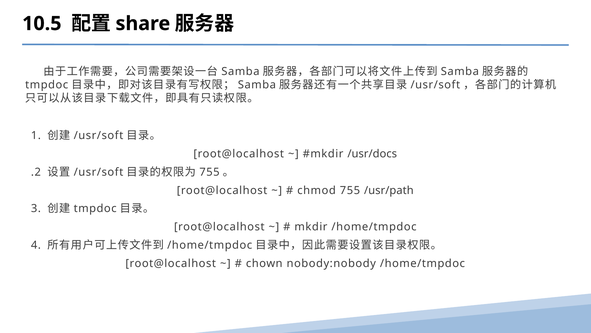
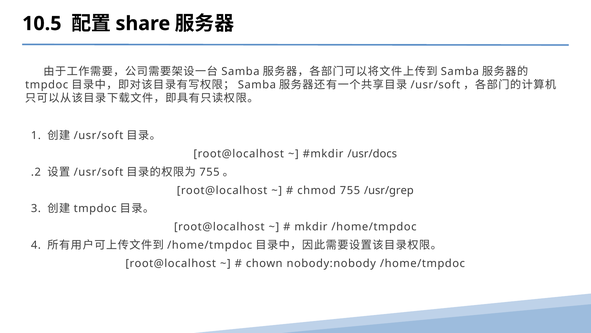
/usr/path: /usr/path -> /usr/grep (389, 190)
